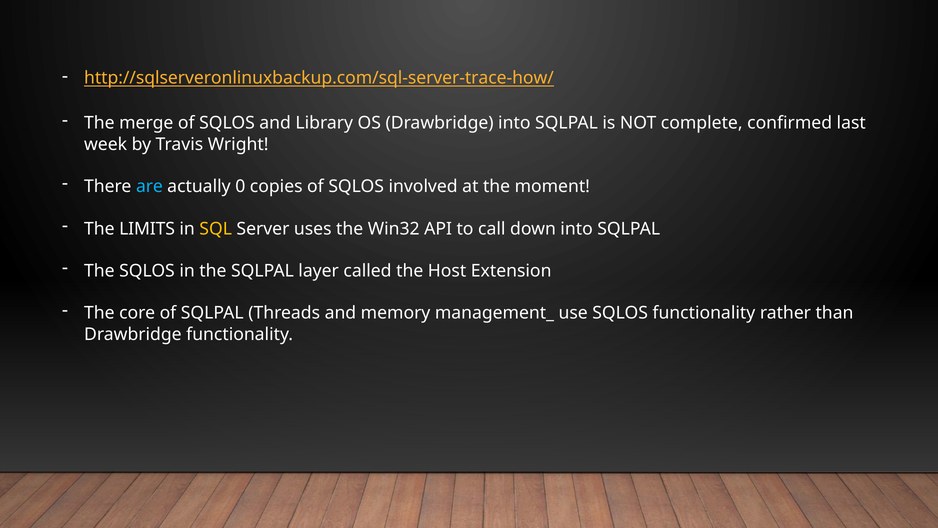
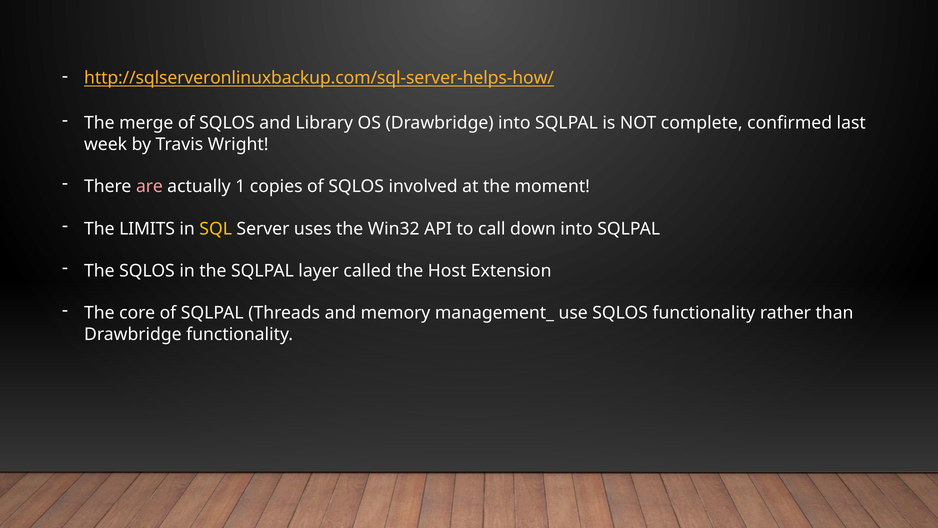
http://sqlserveronlinuxbackup.com/sql-server-trace-how/: http://sqlserveronlinuxbackup.com/sql-server-trace-how/ -> http://sqlserveronlinuxbackup.com/sql-server-helps-how/ (319, 78)
are colour: light blue -> pink (149, 186)
0: 0 -> 1 (240, 186)
